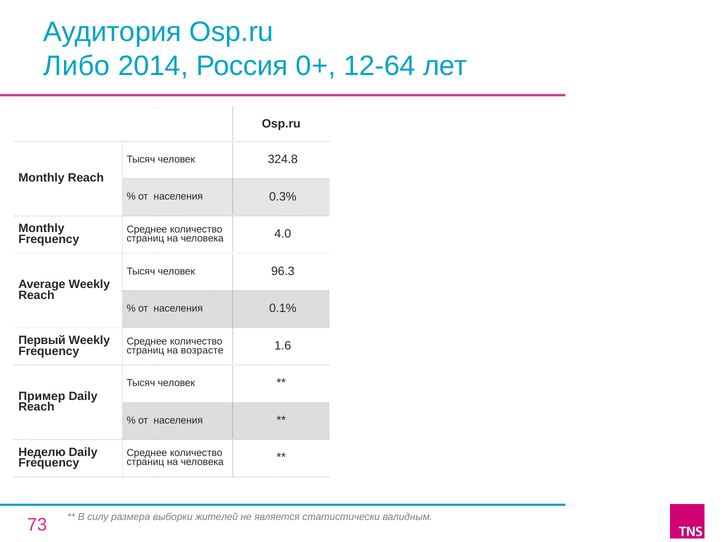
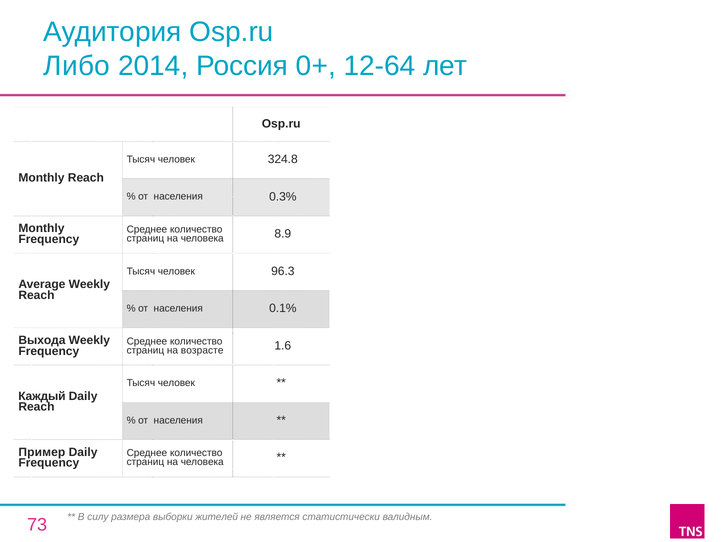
4.0: 4.0 -> 8.9 (283, 234)
Первый: Первый -> Выхода (42, 340)
Пример: Пример -> Каждый (42, 396)
Неделю: Неделю -> Пример (42, 452)
